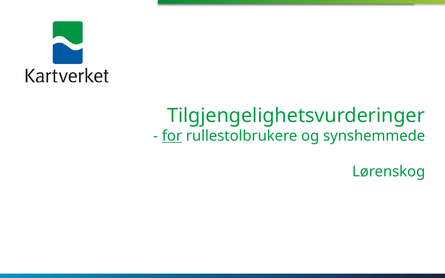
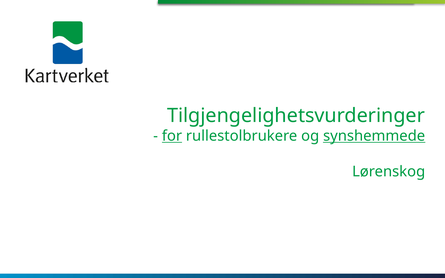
synshemmede underline: none -> present (374, 136)
